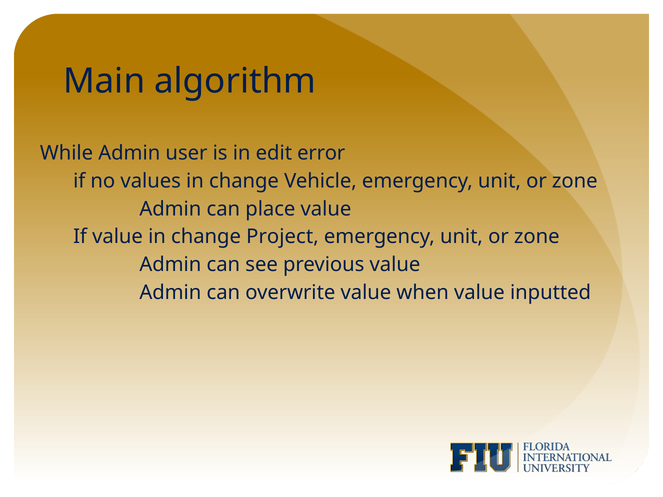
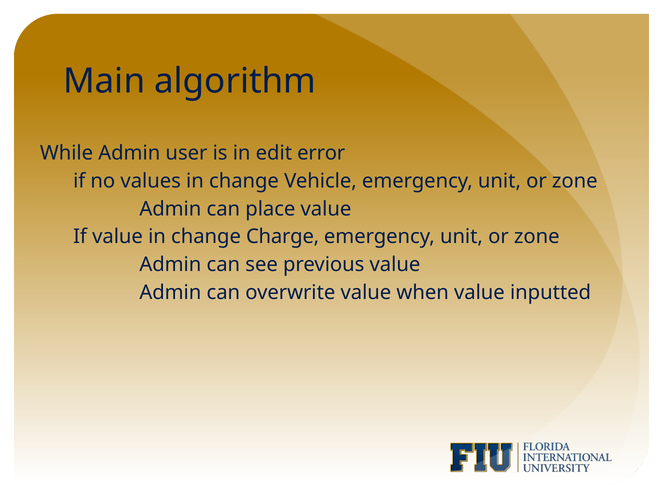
Project: Project -> Charge (283, 237)
